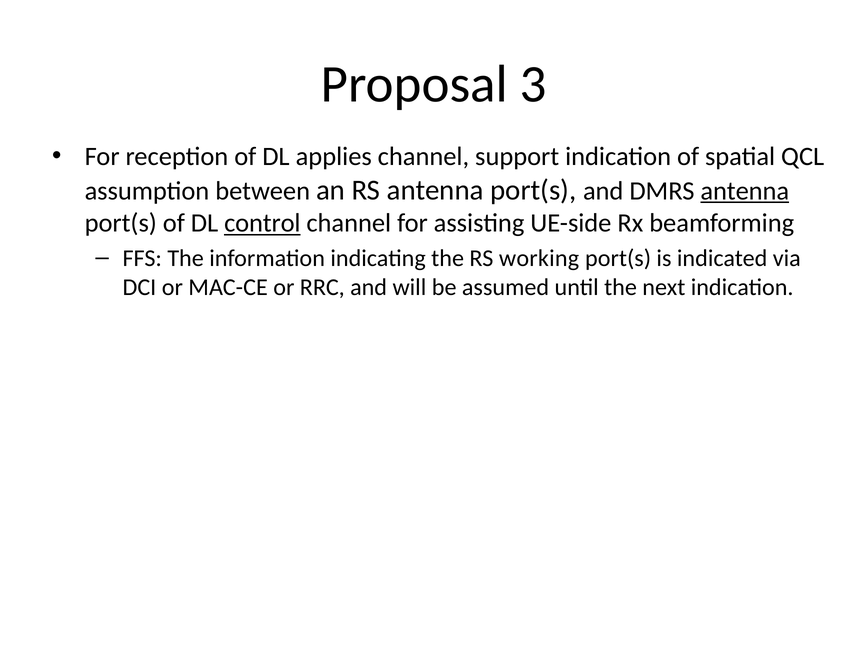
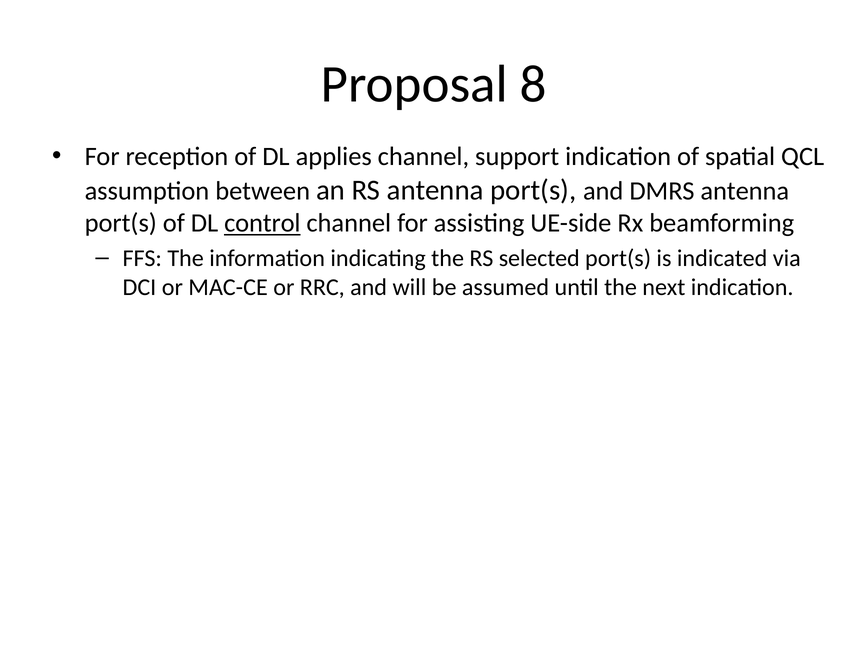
3: 3 -> 8 (533, 84)
antenna underline: present -> none (745, 191)
working: working -> selected (539, 258)
